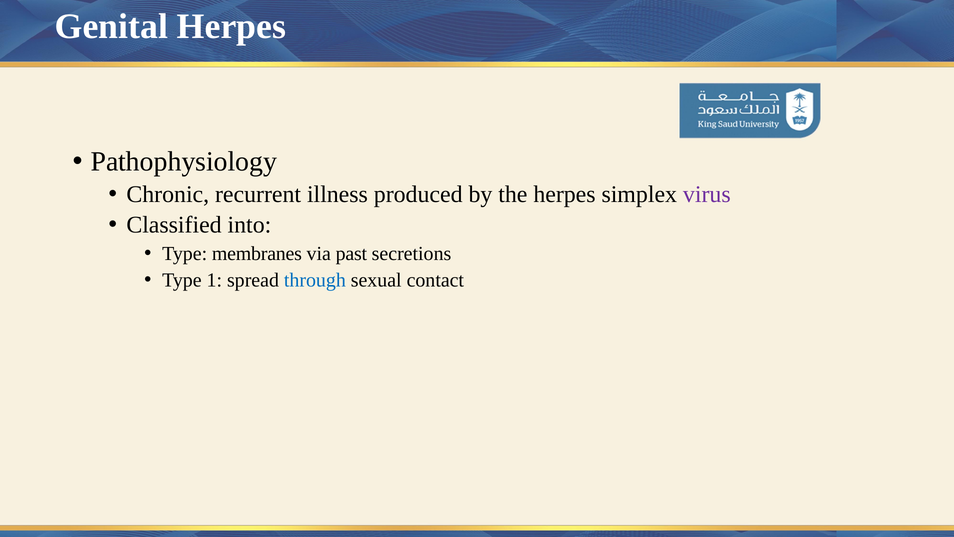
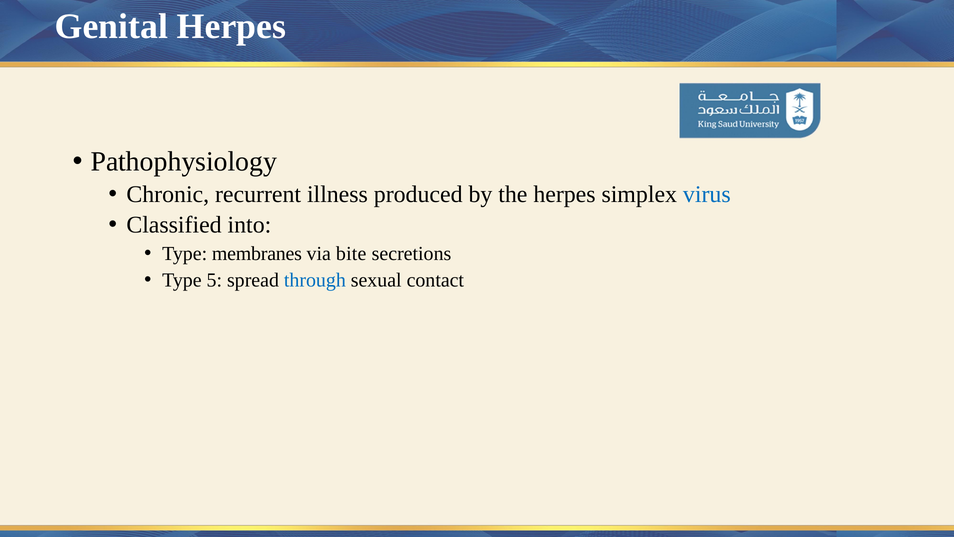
virus colour: purple -> blue (707, 194)
past: past -> bite (351, 253)
1: 1 -> 5 (214, 280)
